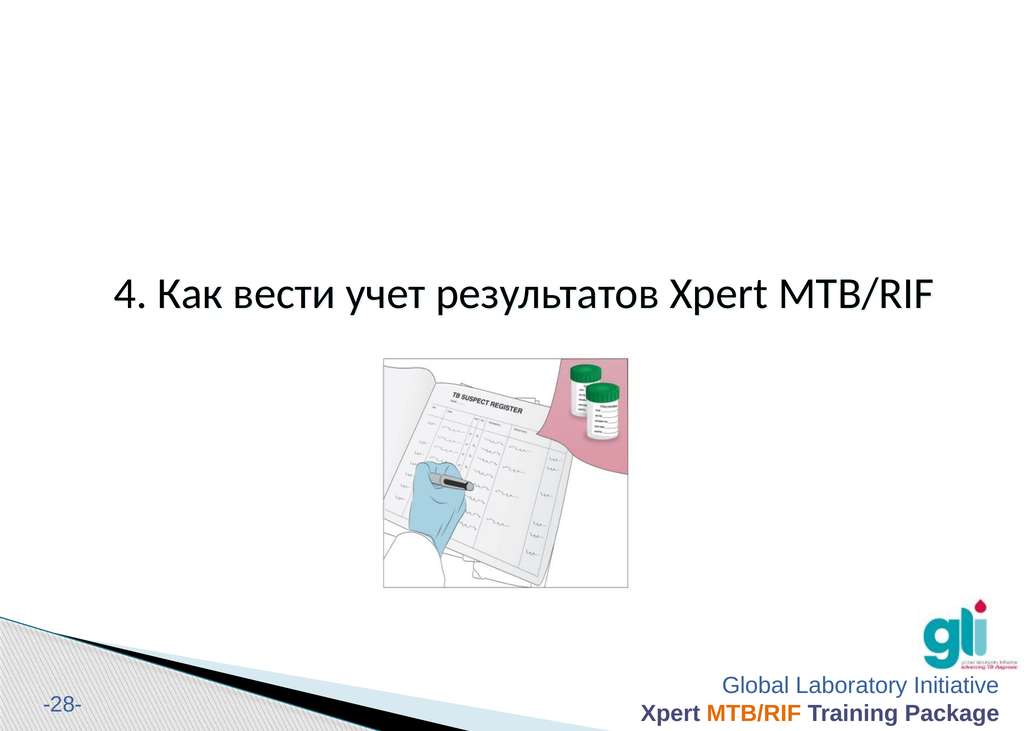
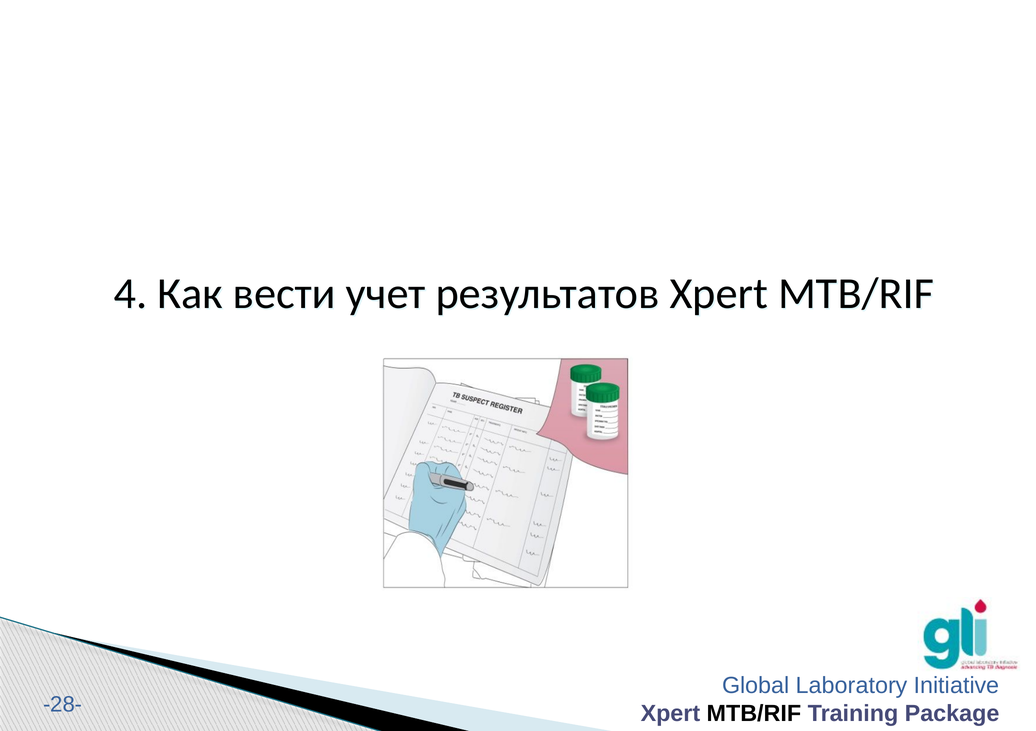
MTB/RIF colour: orange -> black (754, 714)
